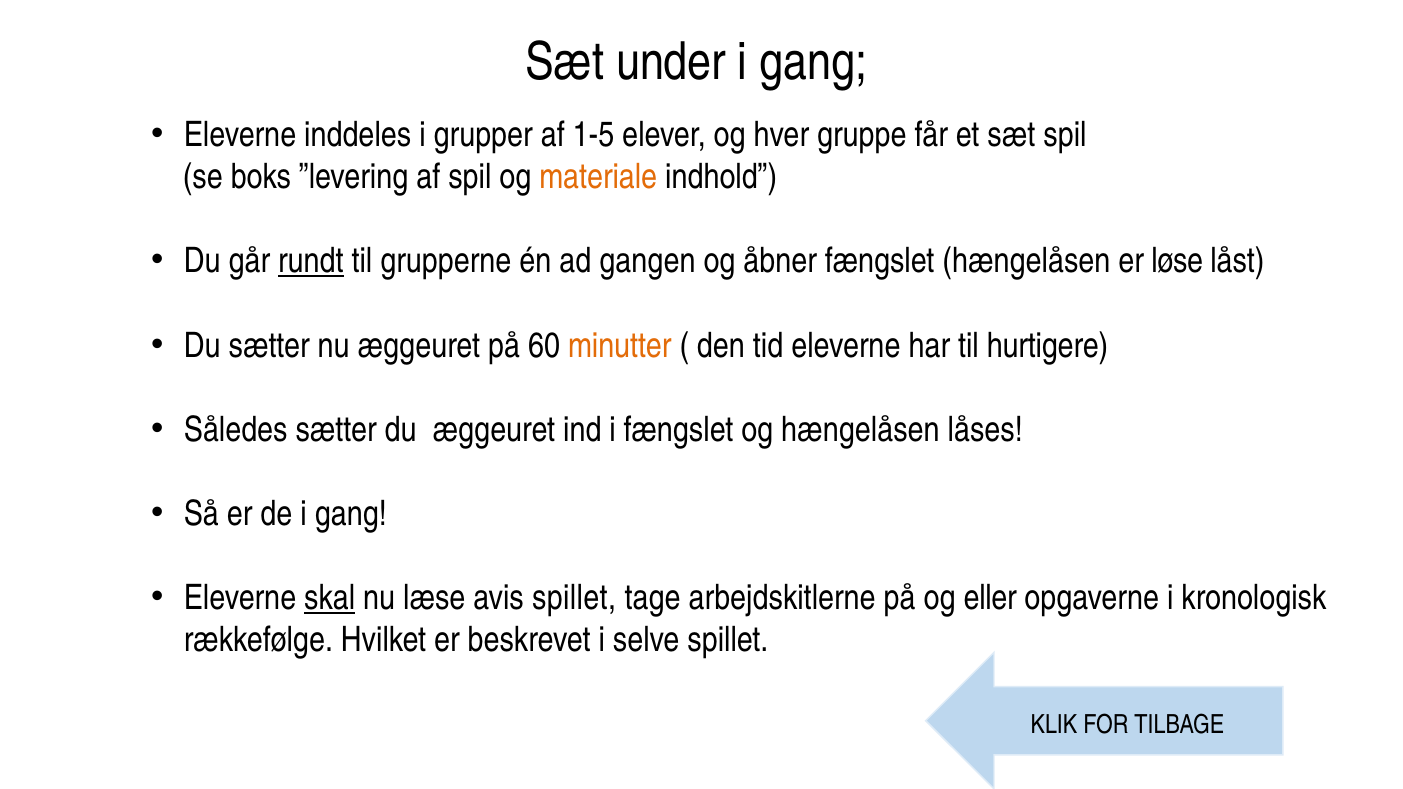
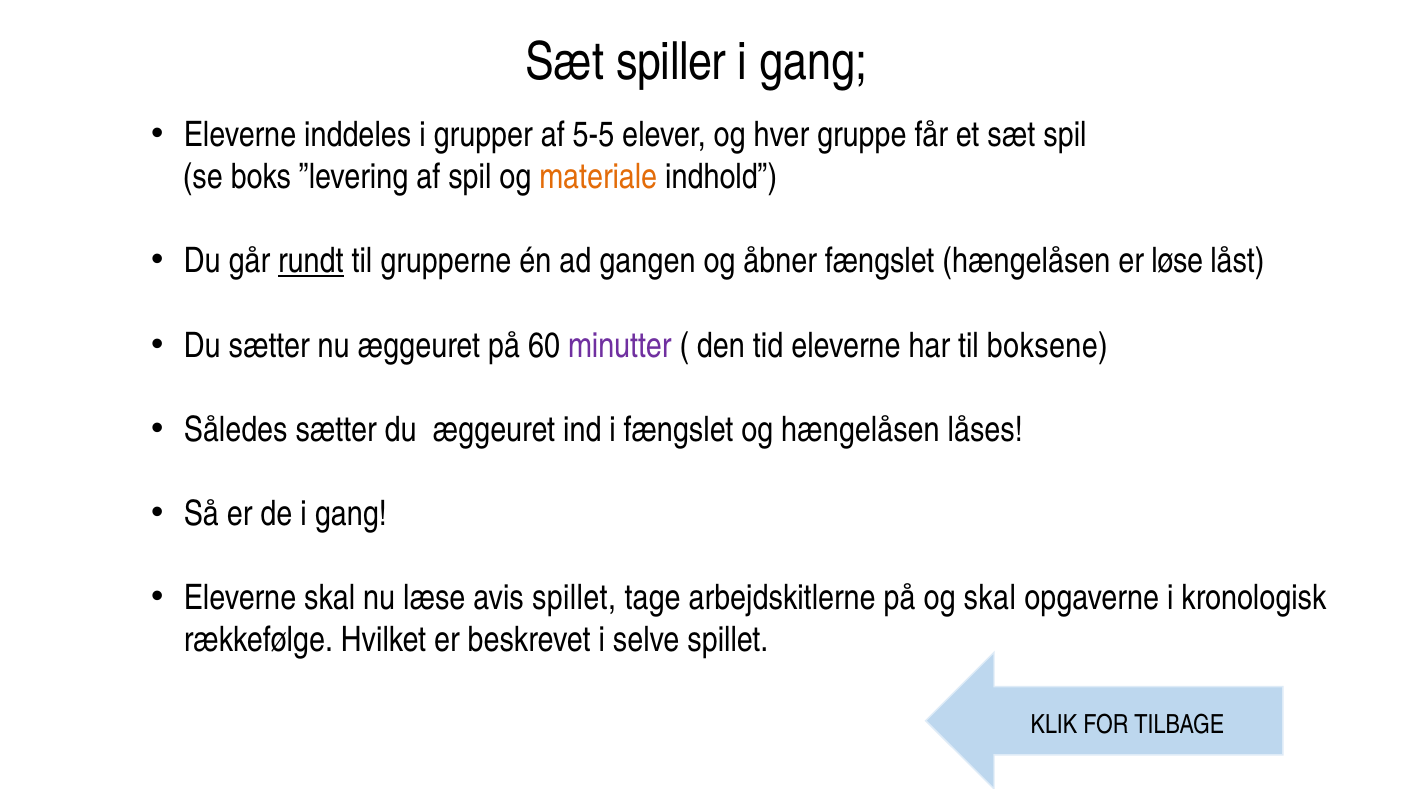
under: under -> spiller (671, 62)
1-5: 1-5 -> 5-5 (594, 135)
minutter colour: orange -> purple (620, 346)
hurtigere: hurtigere -> boksene (1047, 346)
skal underline: present -> none (330, 598)
og eller: eller -> skal (990, 598)
